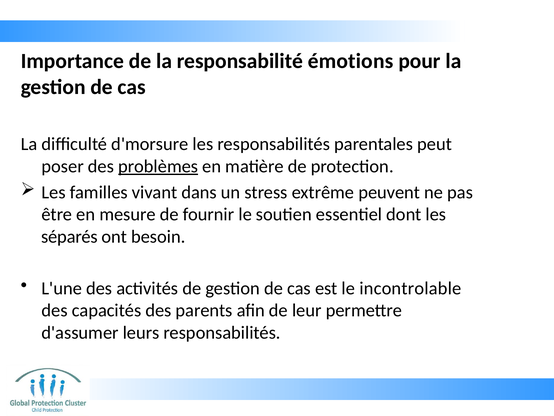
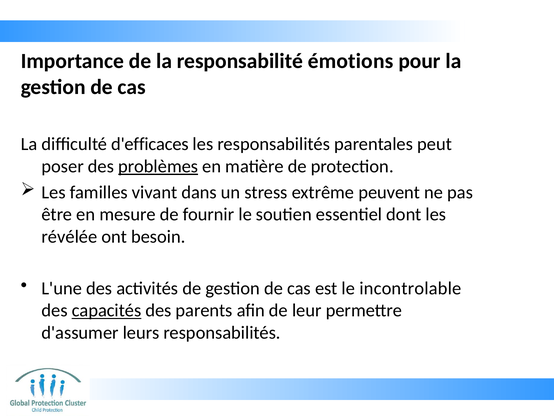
d'morsure: d'morsure -> d'efficaces (150, 144)
séparés: séparés -> révélée (69, 236)
capacités underline: none -> present (107, 310)
